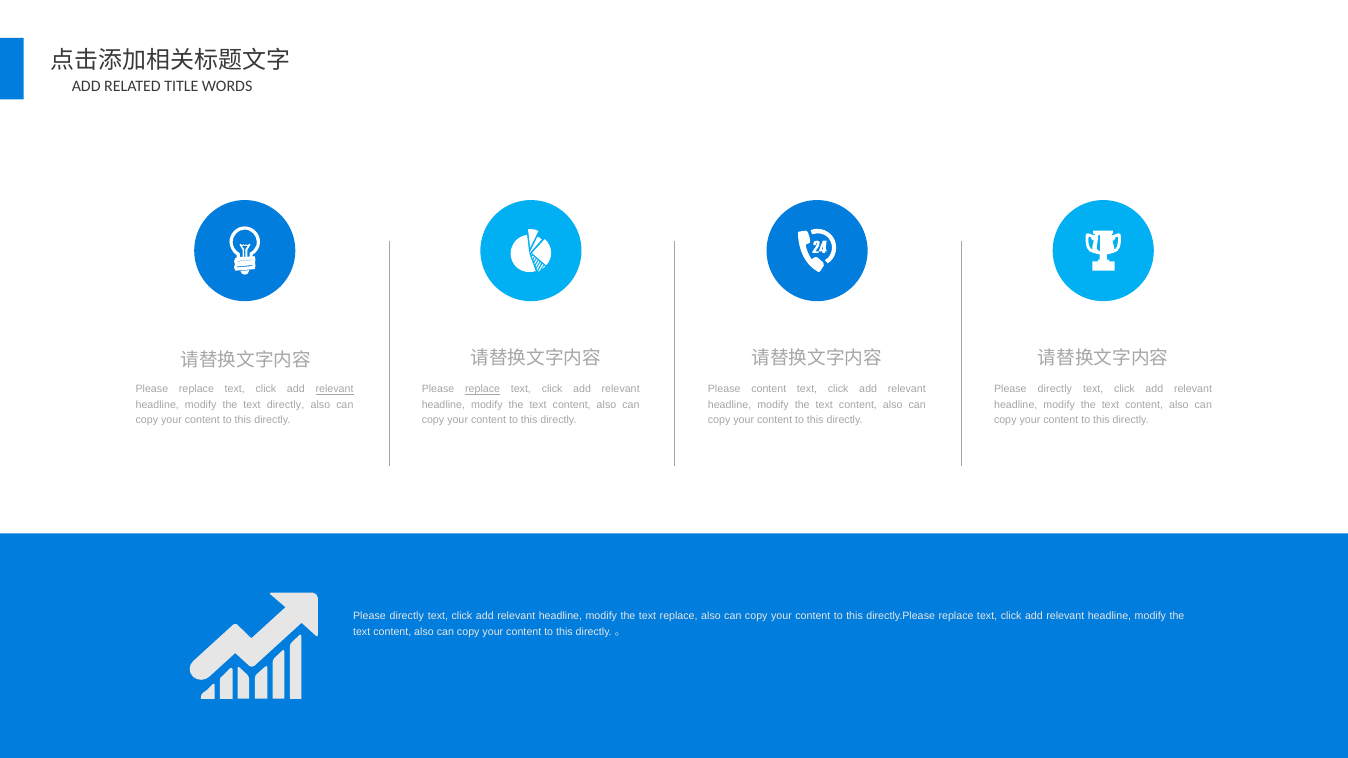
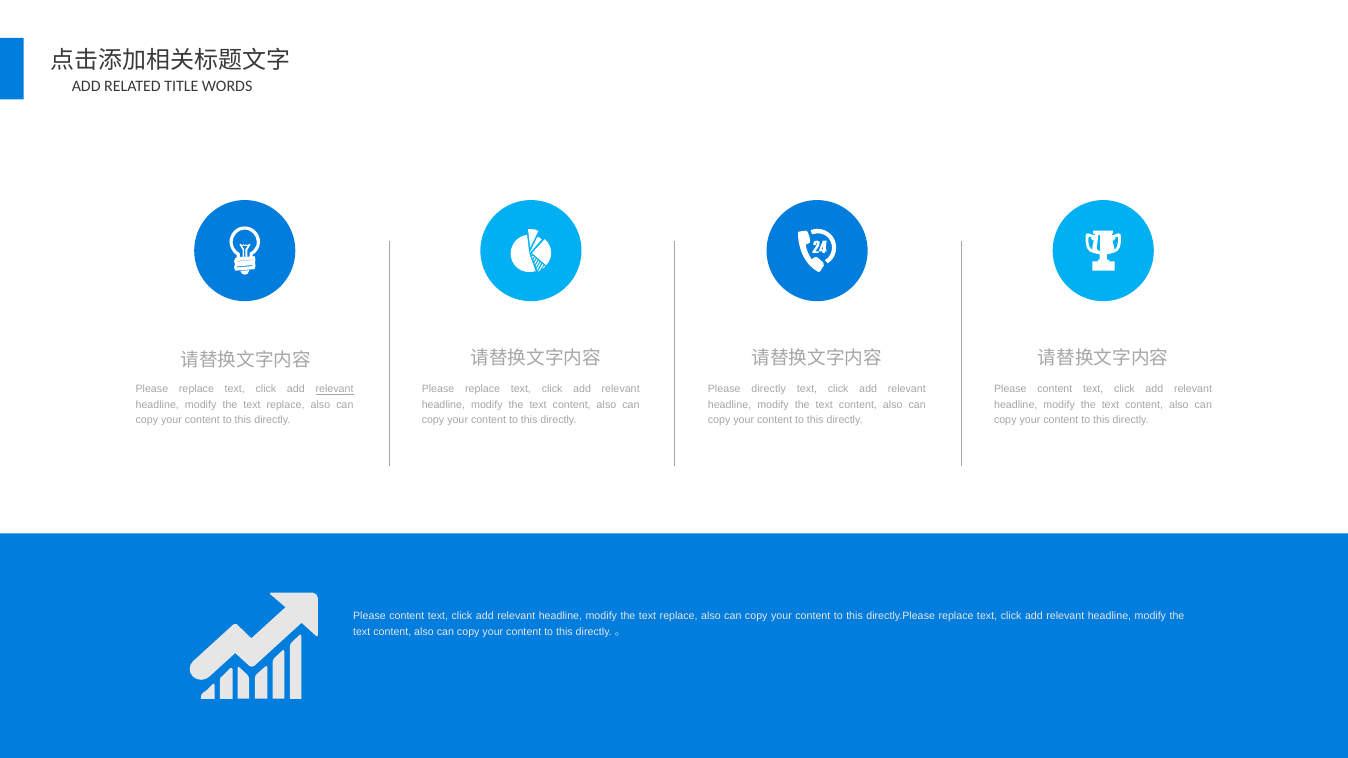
replace underline: present -> none (483, 390)
Please content: content -> directly (769, 390)
directly: directly -> content (1055, 390)
directly: directly -> replace (286, 405)
directly: directly -> content (407, 617)
